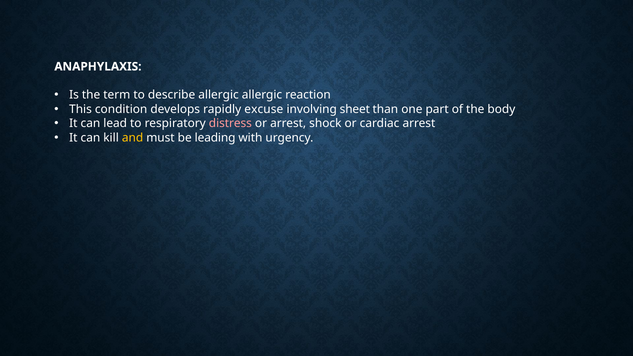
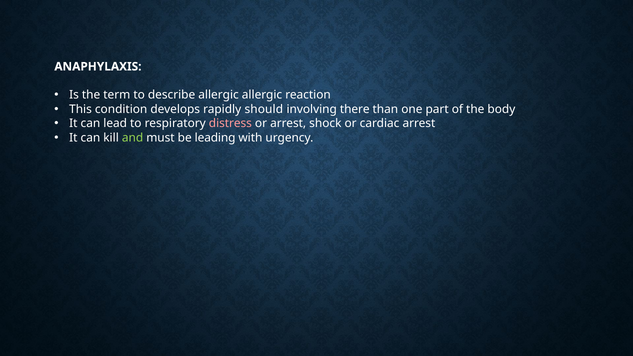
excuse: excuse -> should (264, 109)
sheet: sheet -> there (355, 109)
and colour: yellow -> light green (133, 138)
